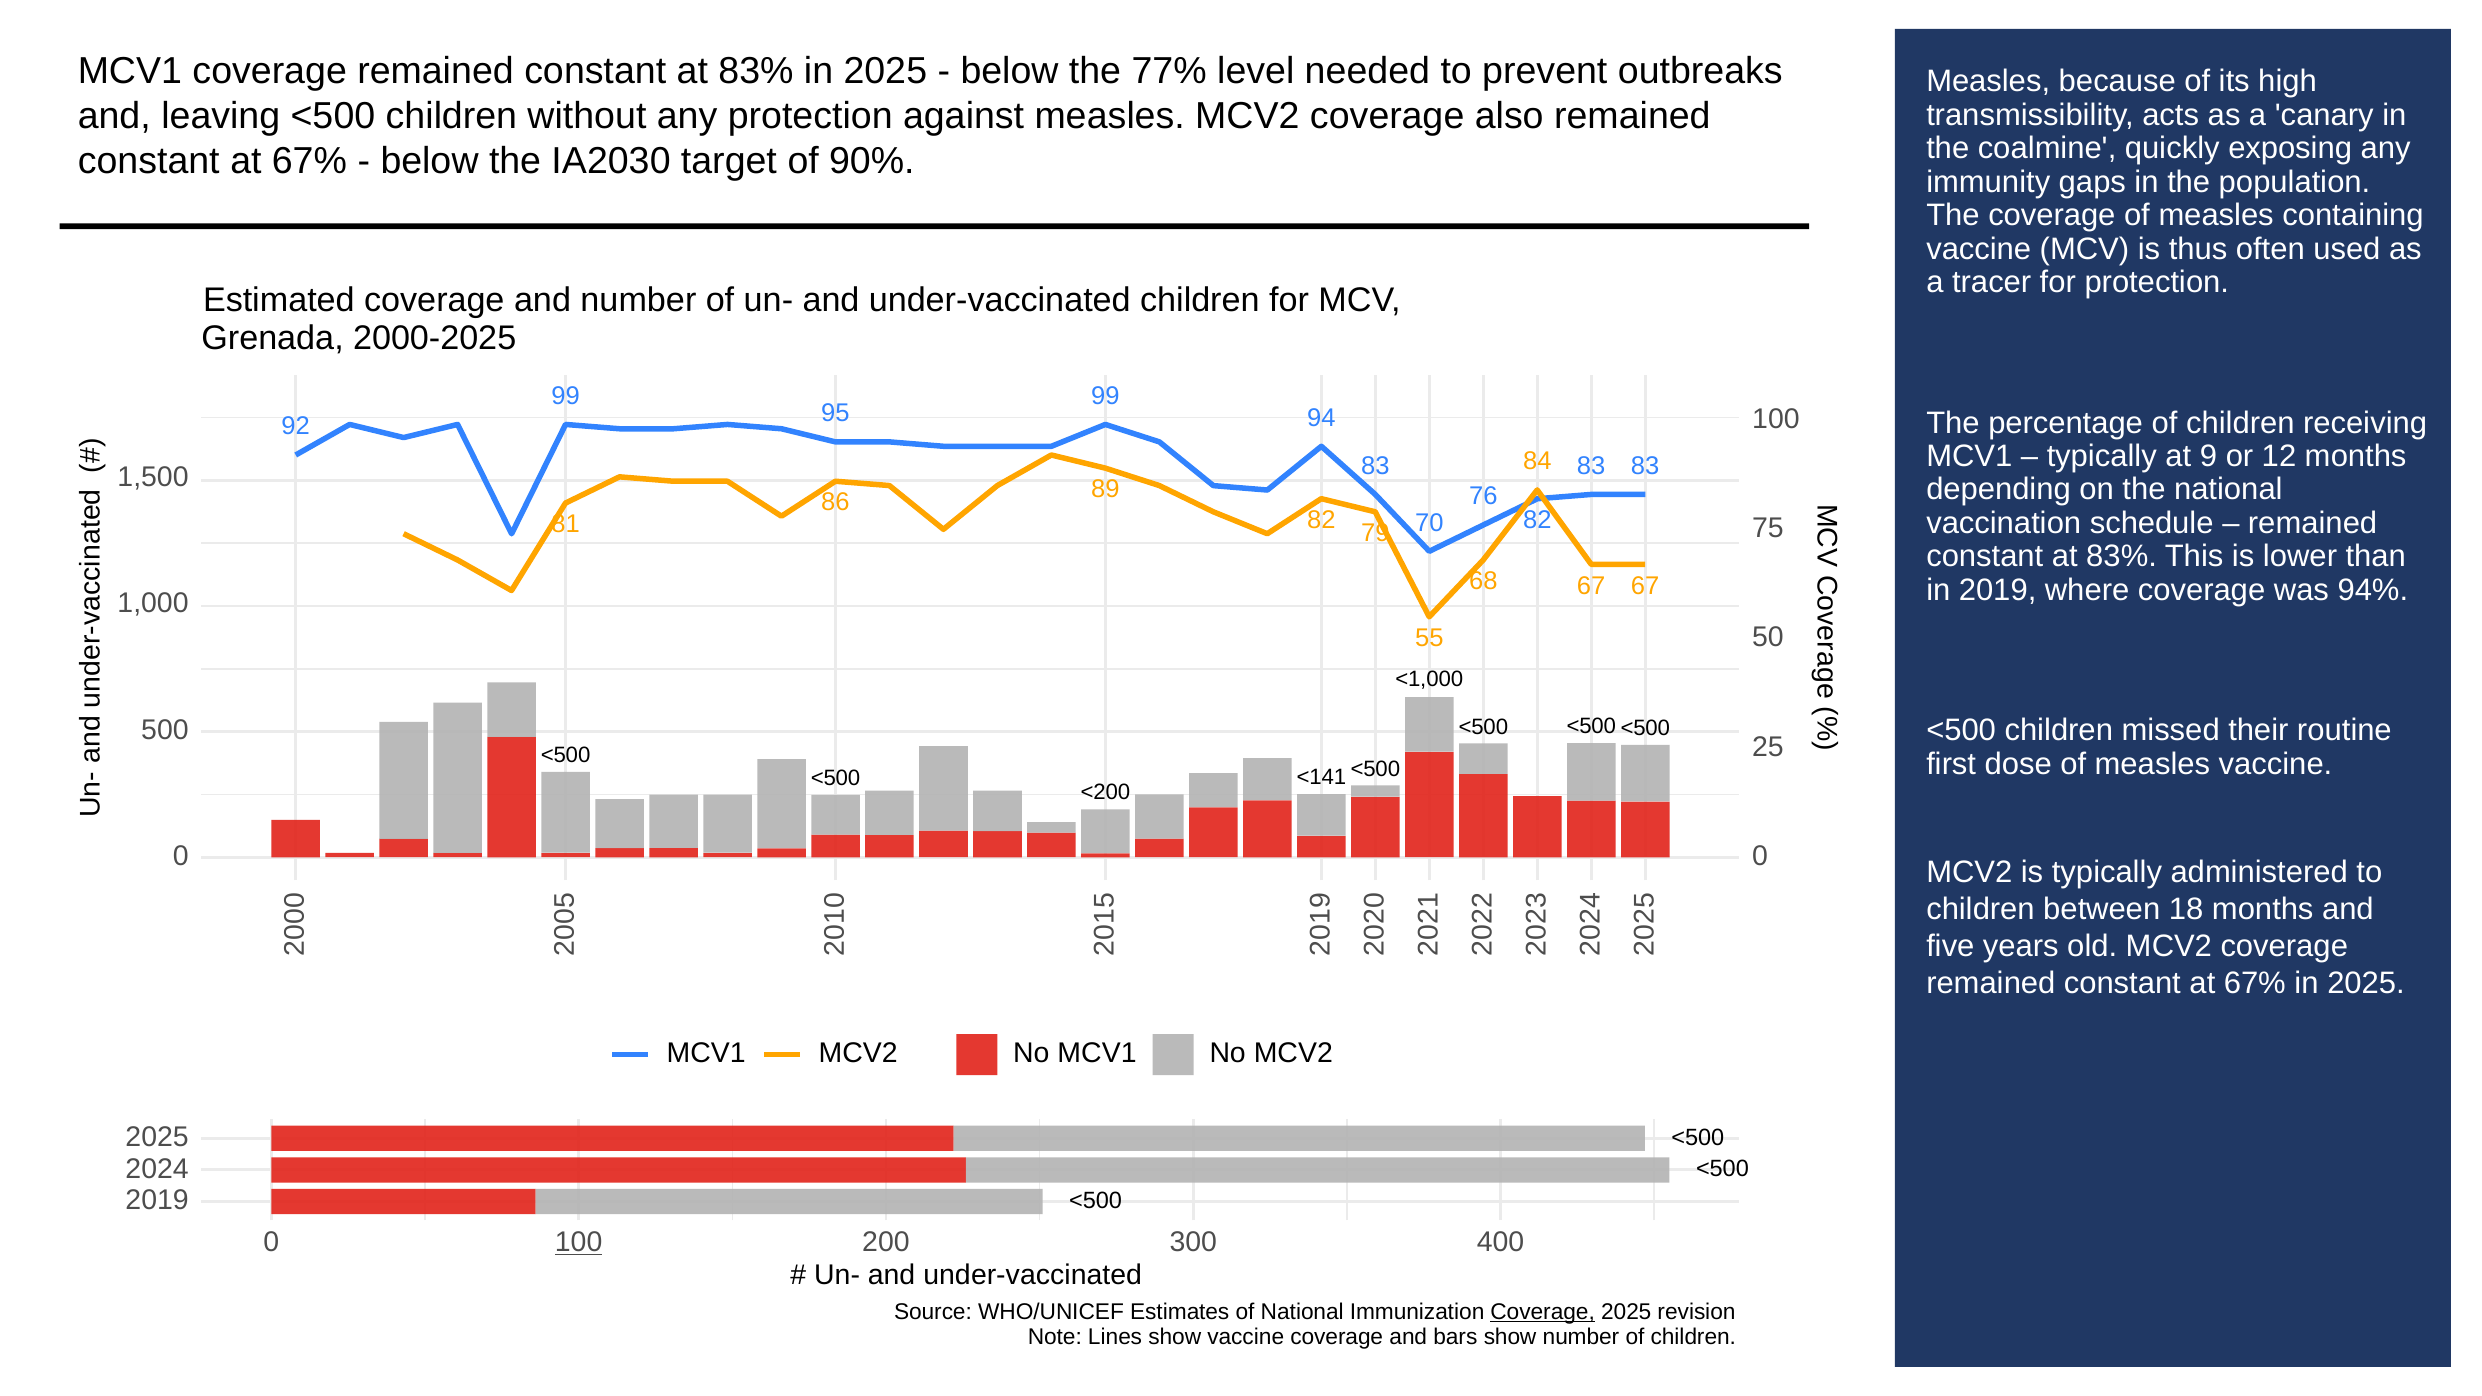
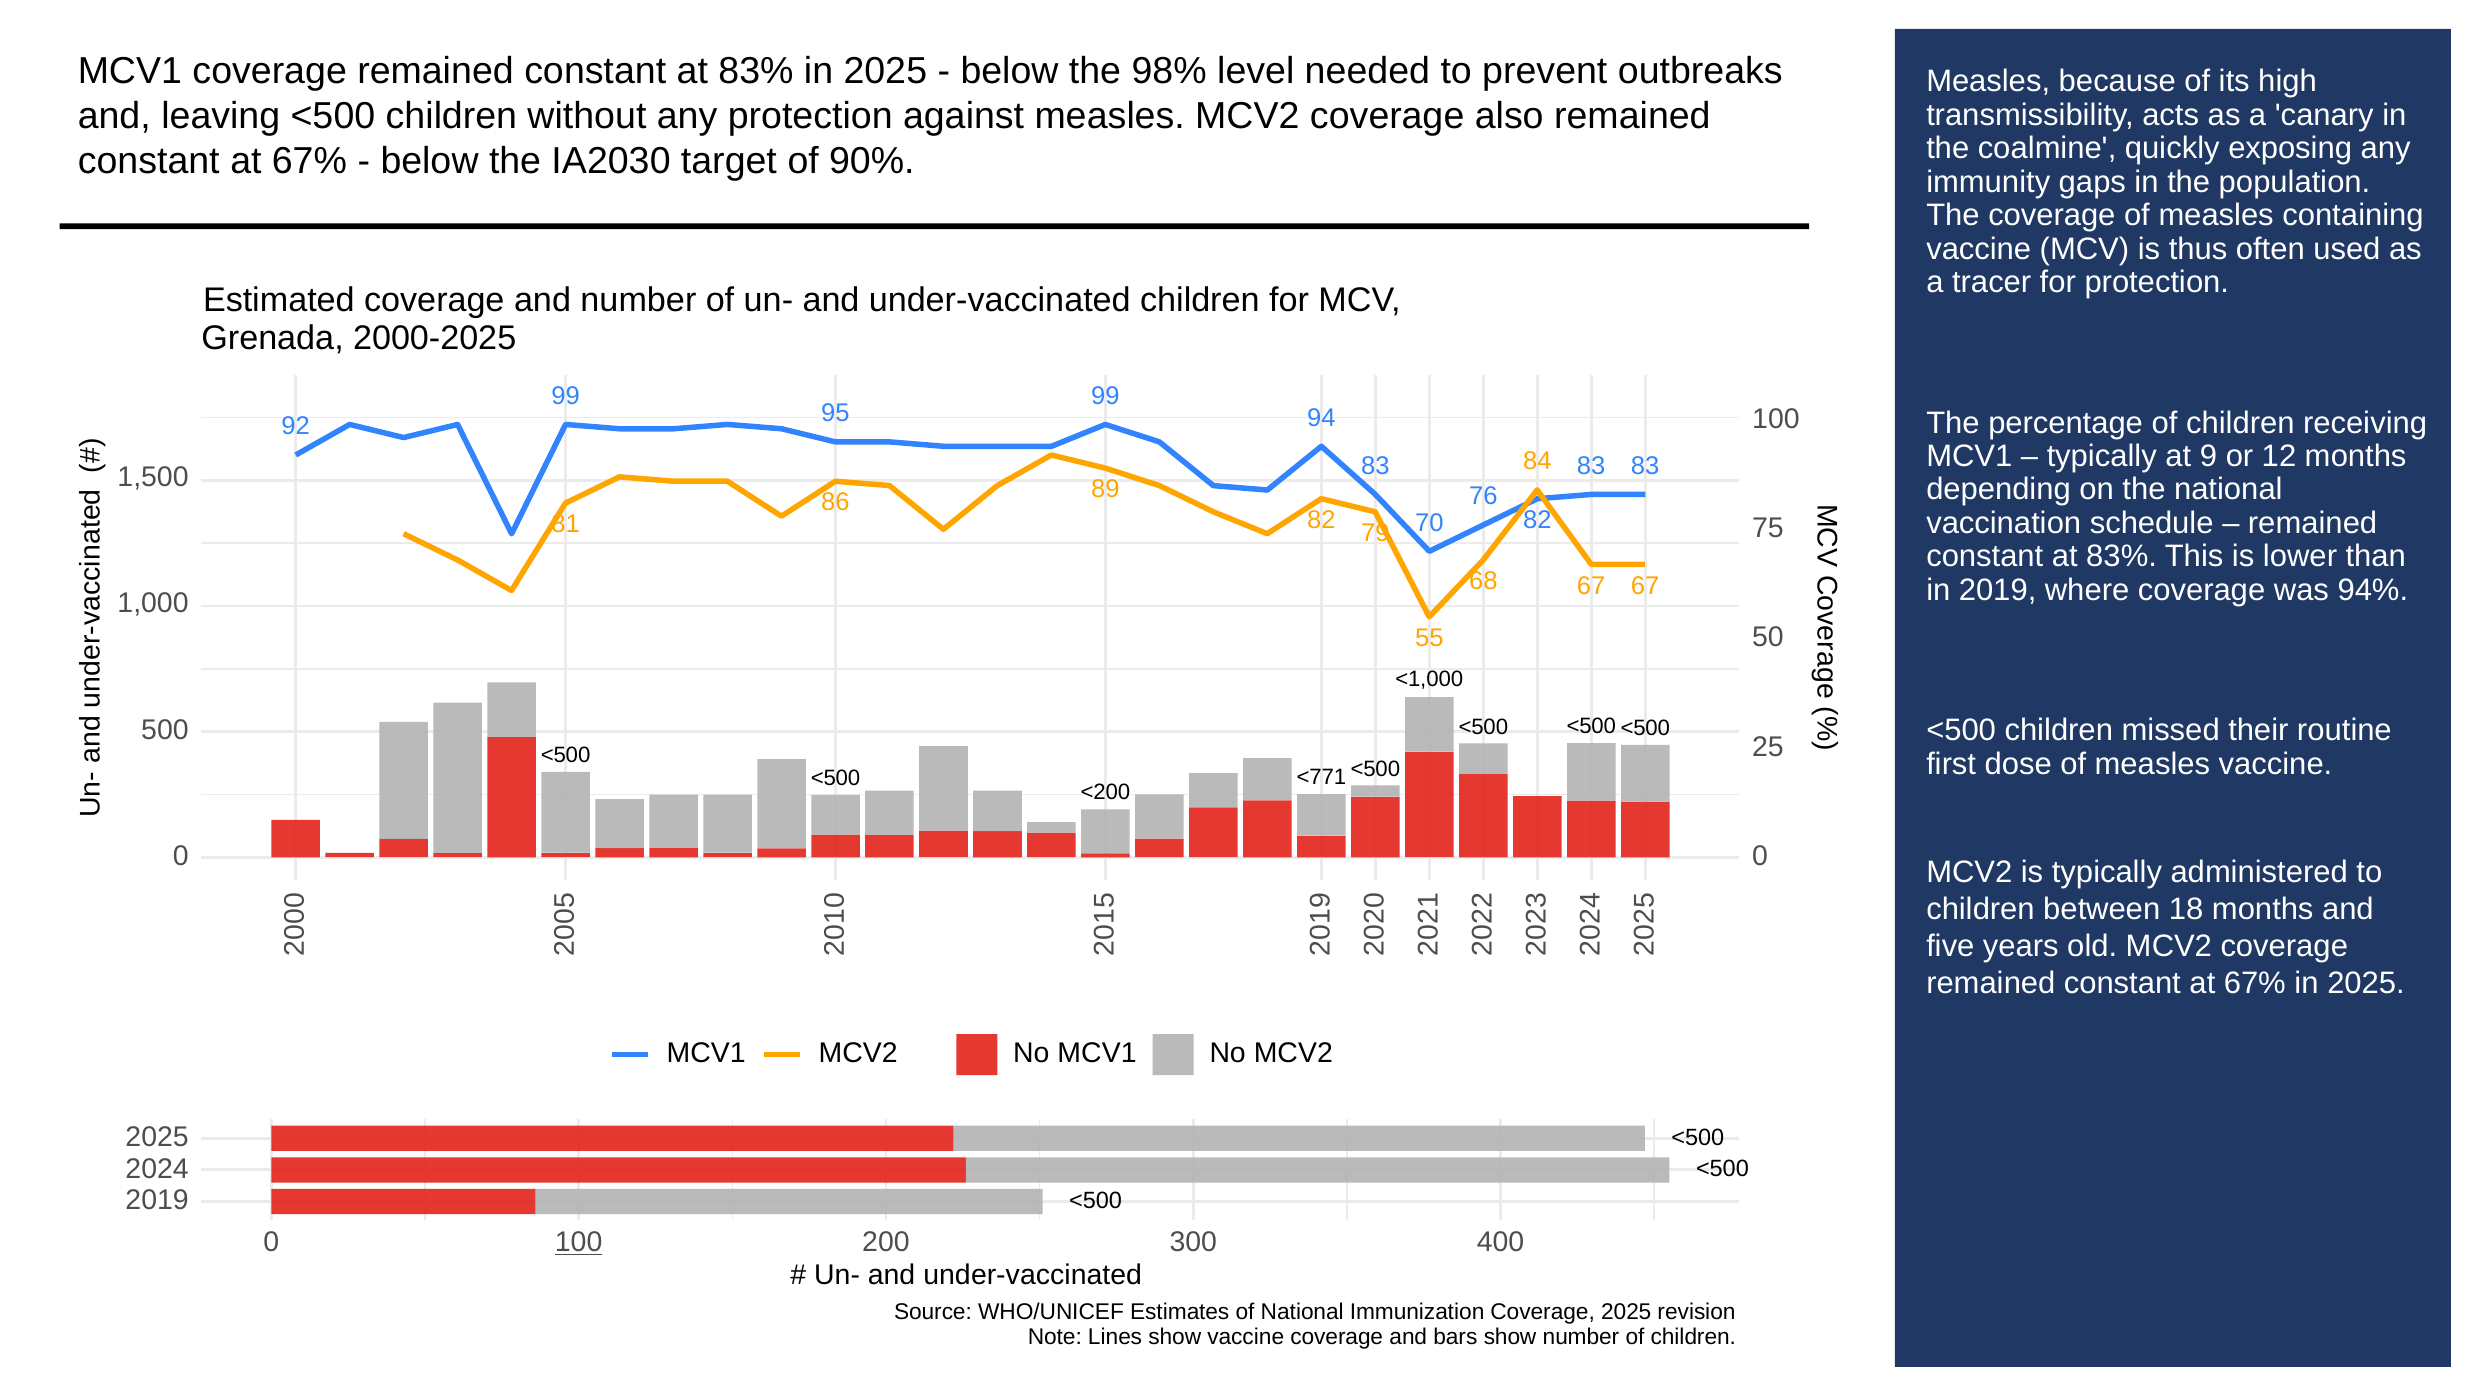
77%: 77% -> 98% (1169, 72)
<141: <141 -> <771 (1321, 778)
Coverage underline: present -> none (1543, 1312)
